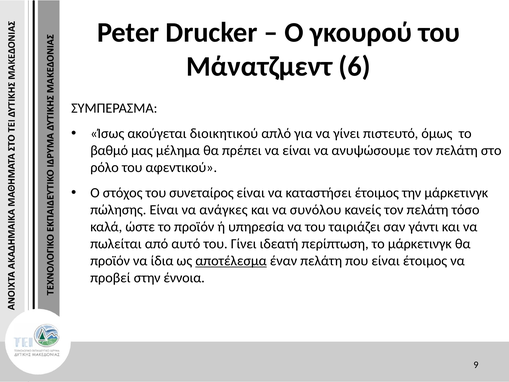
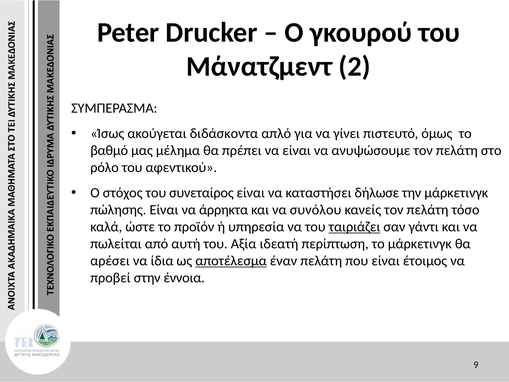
6: 6 -> 2 (355, 66)
διοικητικού: διοικητικού -> διδάσκοντα (224, 133)
καταστήσει έτοιμος: έτοιμος -> δήλωσε (377, 193)
ανάγκες: ανάγκες -> άρρηκτα (224, 210)
ταιριάζει underline: none -> present (354, 227)
αυτό: αυτό -> αυτή (186, 244)
του Γίνει: Γίνει -> Αξία (244, 244)
προϊόν: προϊόν -> αρέσει (110, 261)
